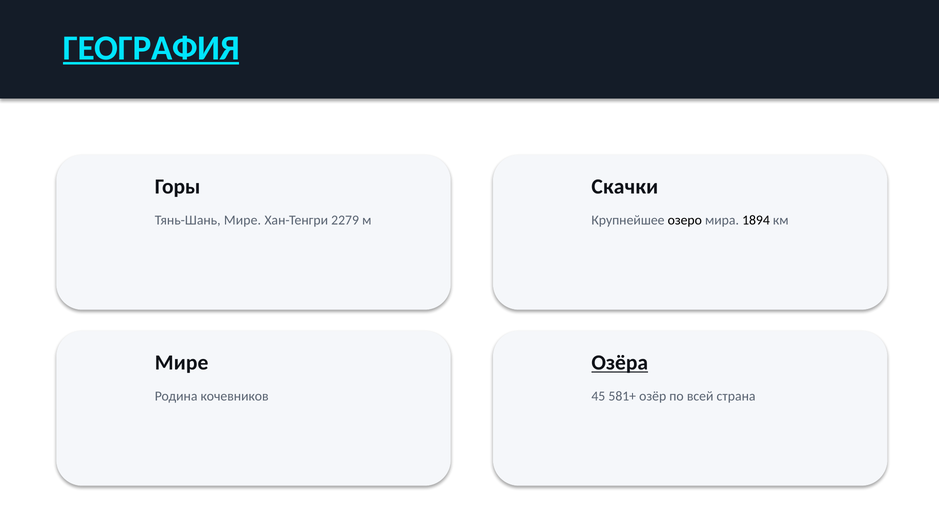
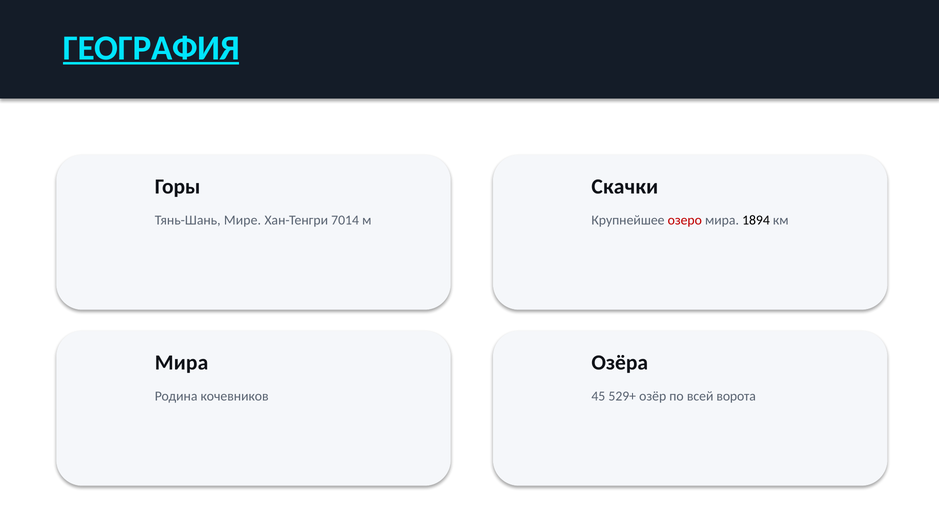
2279: 2279 -> 7014 (345, 220)
озеро colour: black -> red (685, 220)
Мире: Мире -> Мира (182, 363)
Озёра underline: present -> none (620, 363)
581+: 581+ -> 529+ (622, 396)
страна: страна -> ворота (736, 396)
